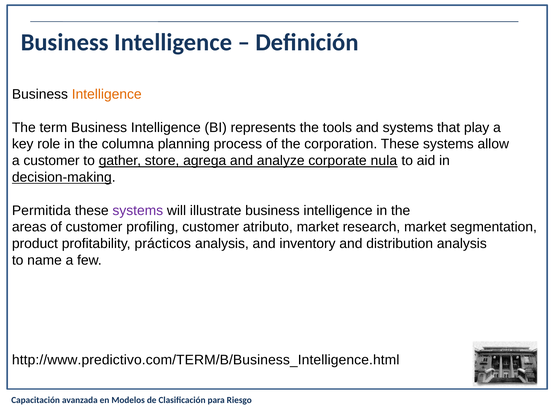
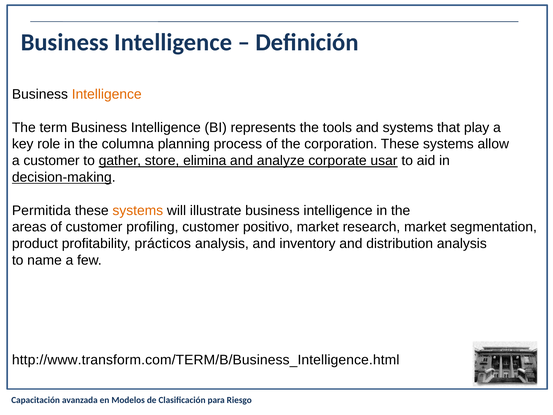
agrega: agrega -> elimina (205, 161)
nula: nula -> usar (384, 161)
systems colour: purple -> orange (138, 210)
atributo: atributo -> positivo (268, 227)
http://www.predictivo.com/TERM/B/Business_Intelligence.html: http://www.predictivo.com/TERM/B/Business_Intelligence.html -> http://www.transform.com/TERM/B/Business_Intelligence.html (206, 360)
